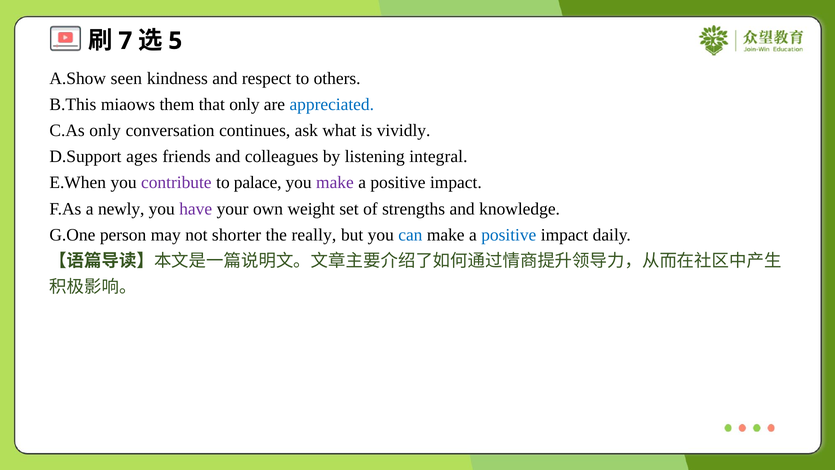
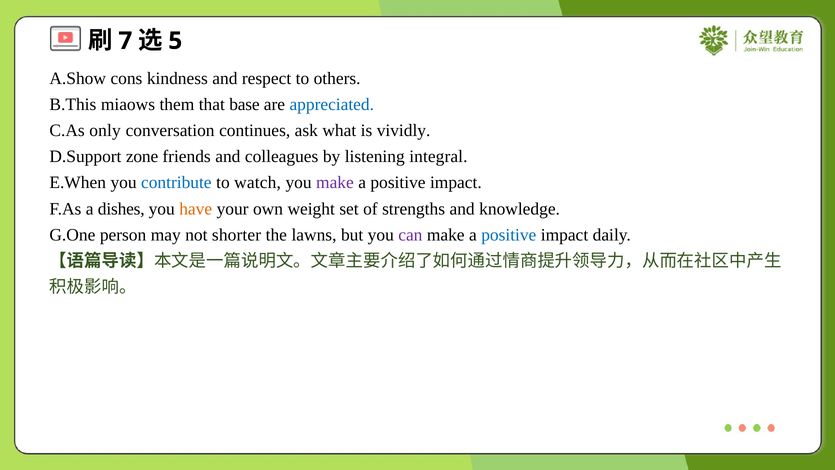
seen: seen -> cons (126, 78)
that only: only -> base (244, 104)
ages: ages -> zone (142, 156)
contribute colour: purple -> blue (176, 183)
palace: palace -> watch (258, 183)
newly: newly -> dishes (121, 209)
have colour: purple -> orange (196, 209)
really: really -> lawns (314, 235)
can colour: blue -> purple (410, 235)
